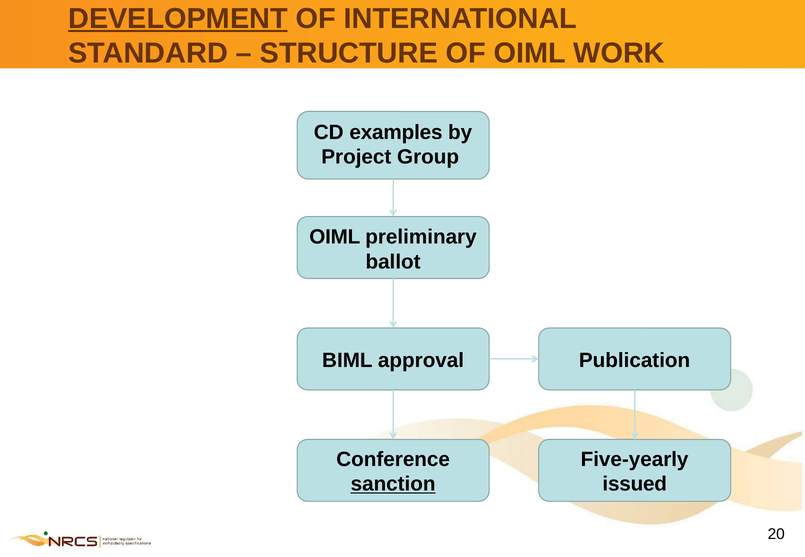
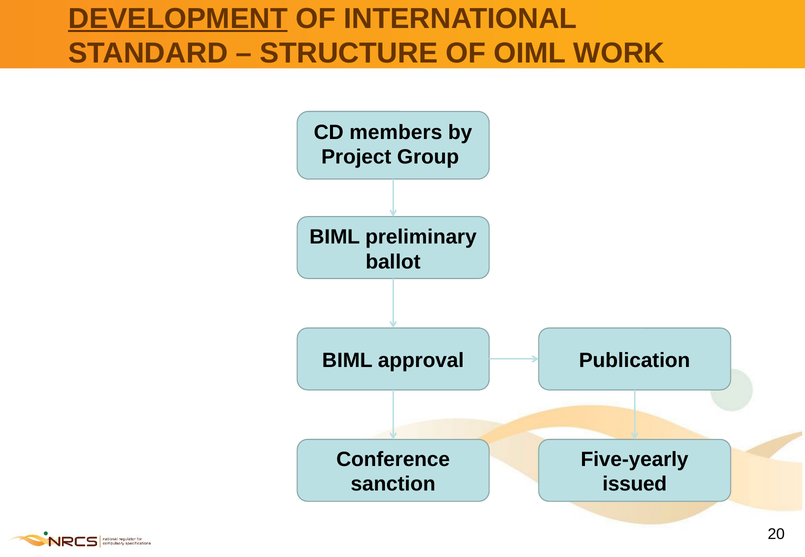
examples: examples -> members (396, 132)
OIML: OIML -> BIML (335, 237)
sanction underline: present -> none (393, 484)
